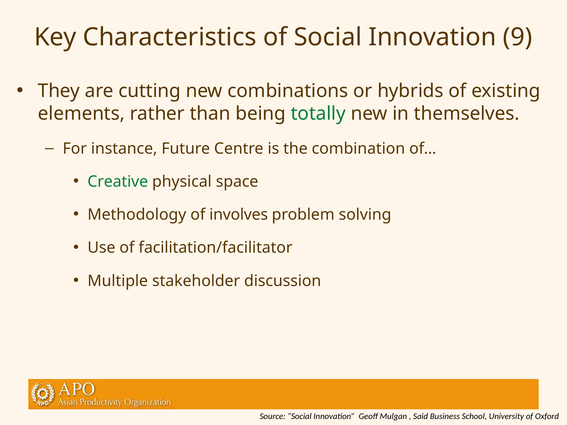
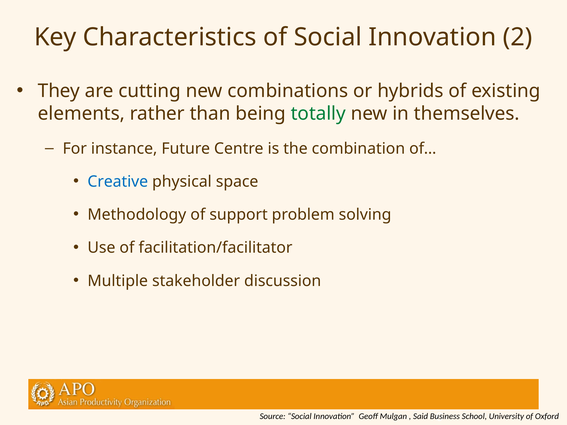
9: 9 -> 2 (518, 37)
Creative colour: green -> blue (118, 182)
involves: involves -> support (239, 215)
